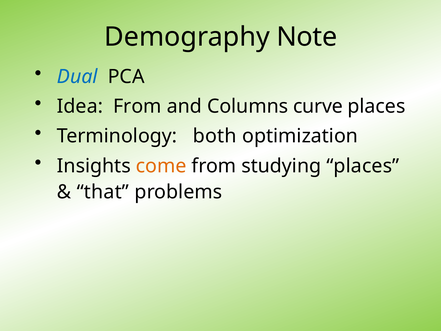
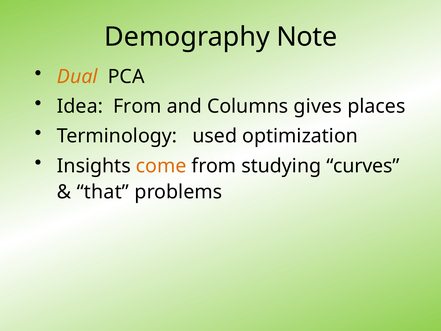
Dual colour: blue -> orange (77, 76)
curve: curve -> gives (318, 106)
both: both -> used (215, 136)
studying places: places -> curves (363, 166)
